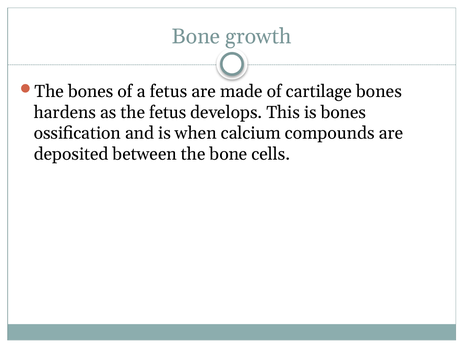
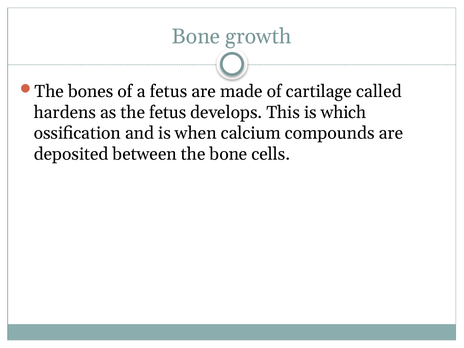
cartilage bones: bones -> called (379, 91)
is bones: bones -> which (343, 112)
